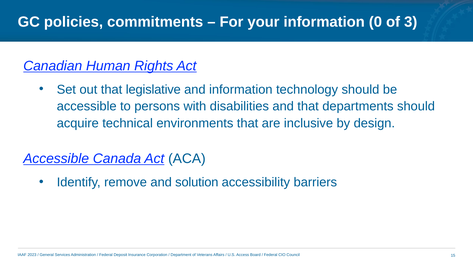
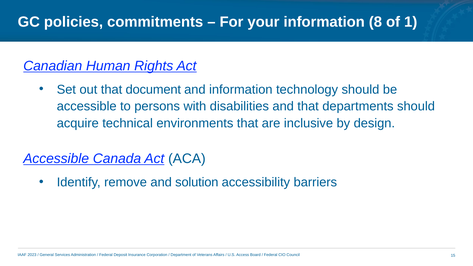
0: 0 -> 8 (375, 22)
3: 3 -> 1 (411, 22)
legislative: legislative -> document (153, 89)
